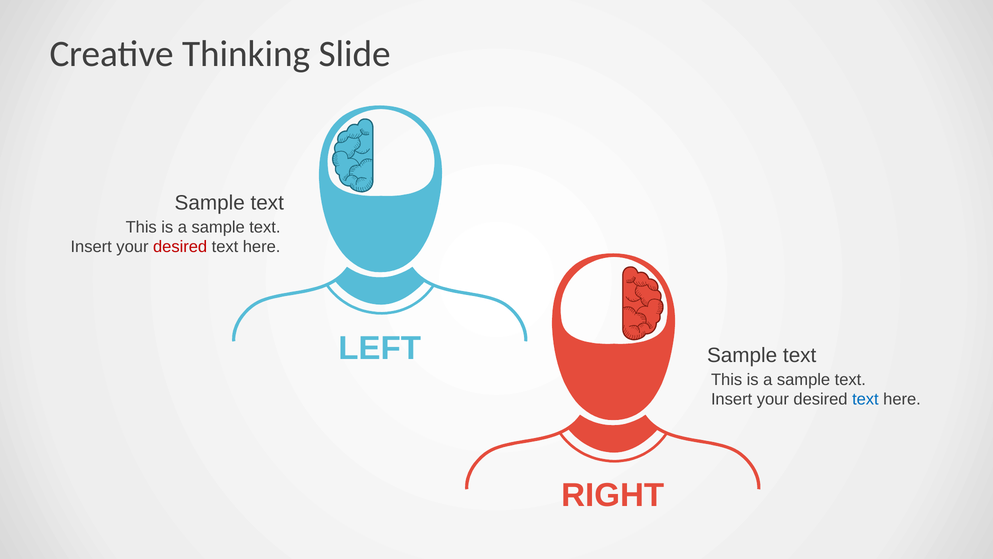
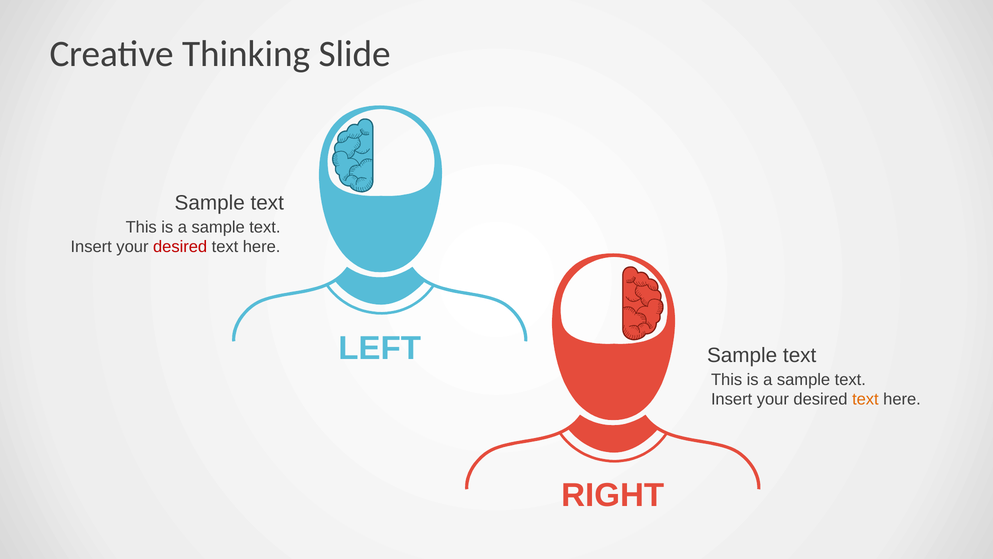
text colour: blue -> orange (865, 399)
